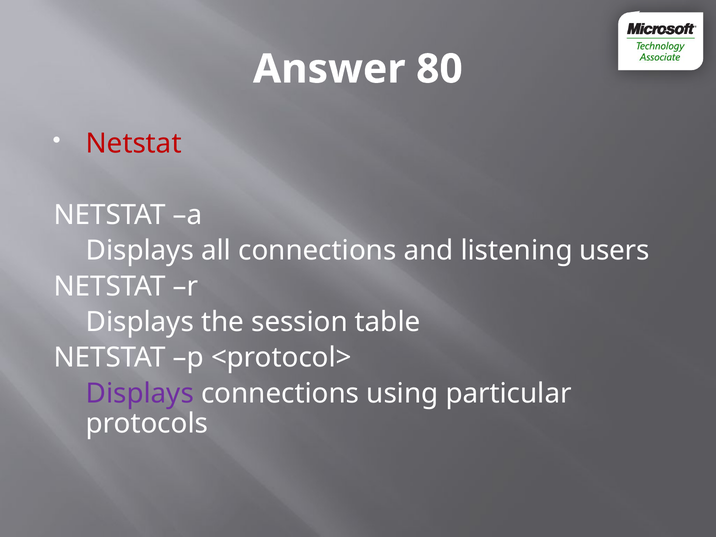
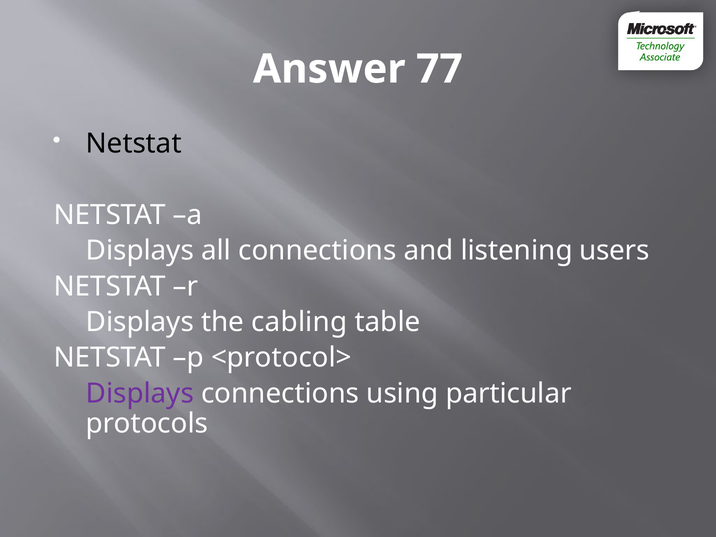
80: 80 -> 77 (439, 69)
Netstat colour: red -> black (134, 144)
session: session -> cabling (299, 322)
